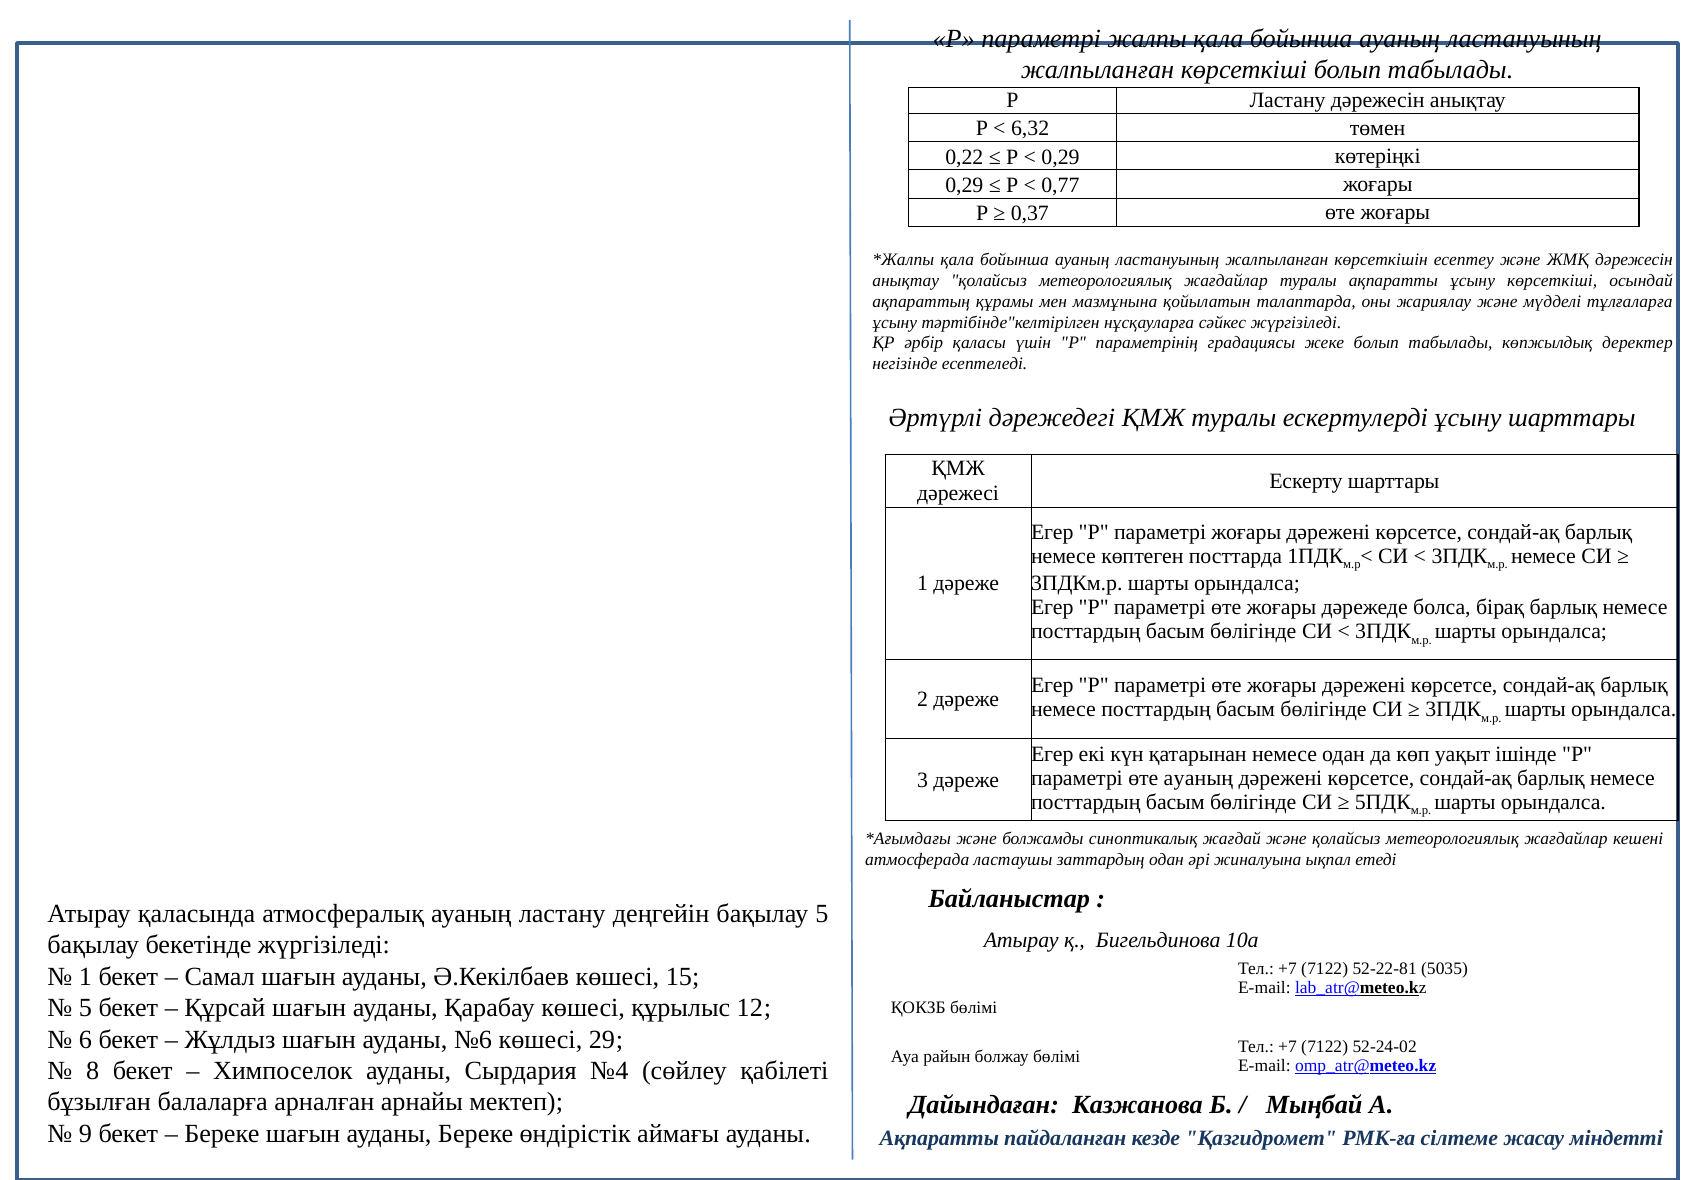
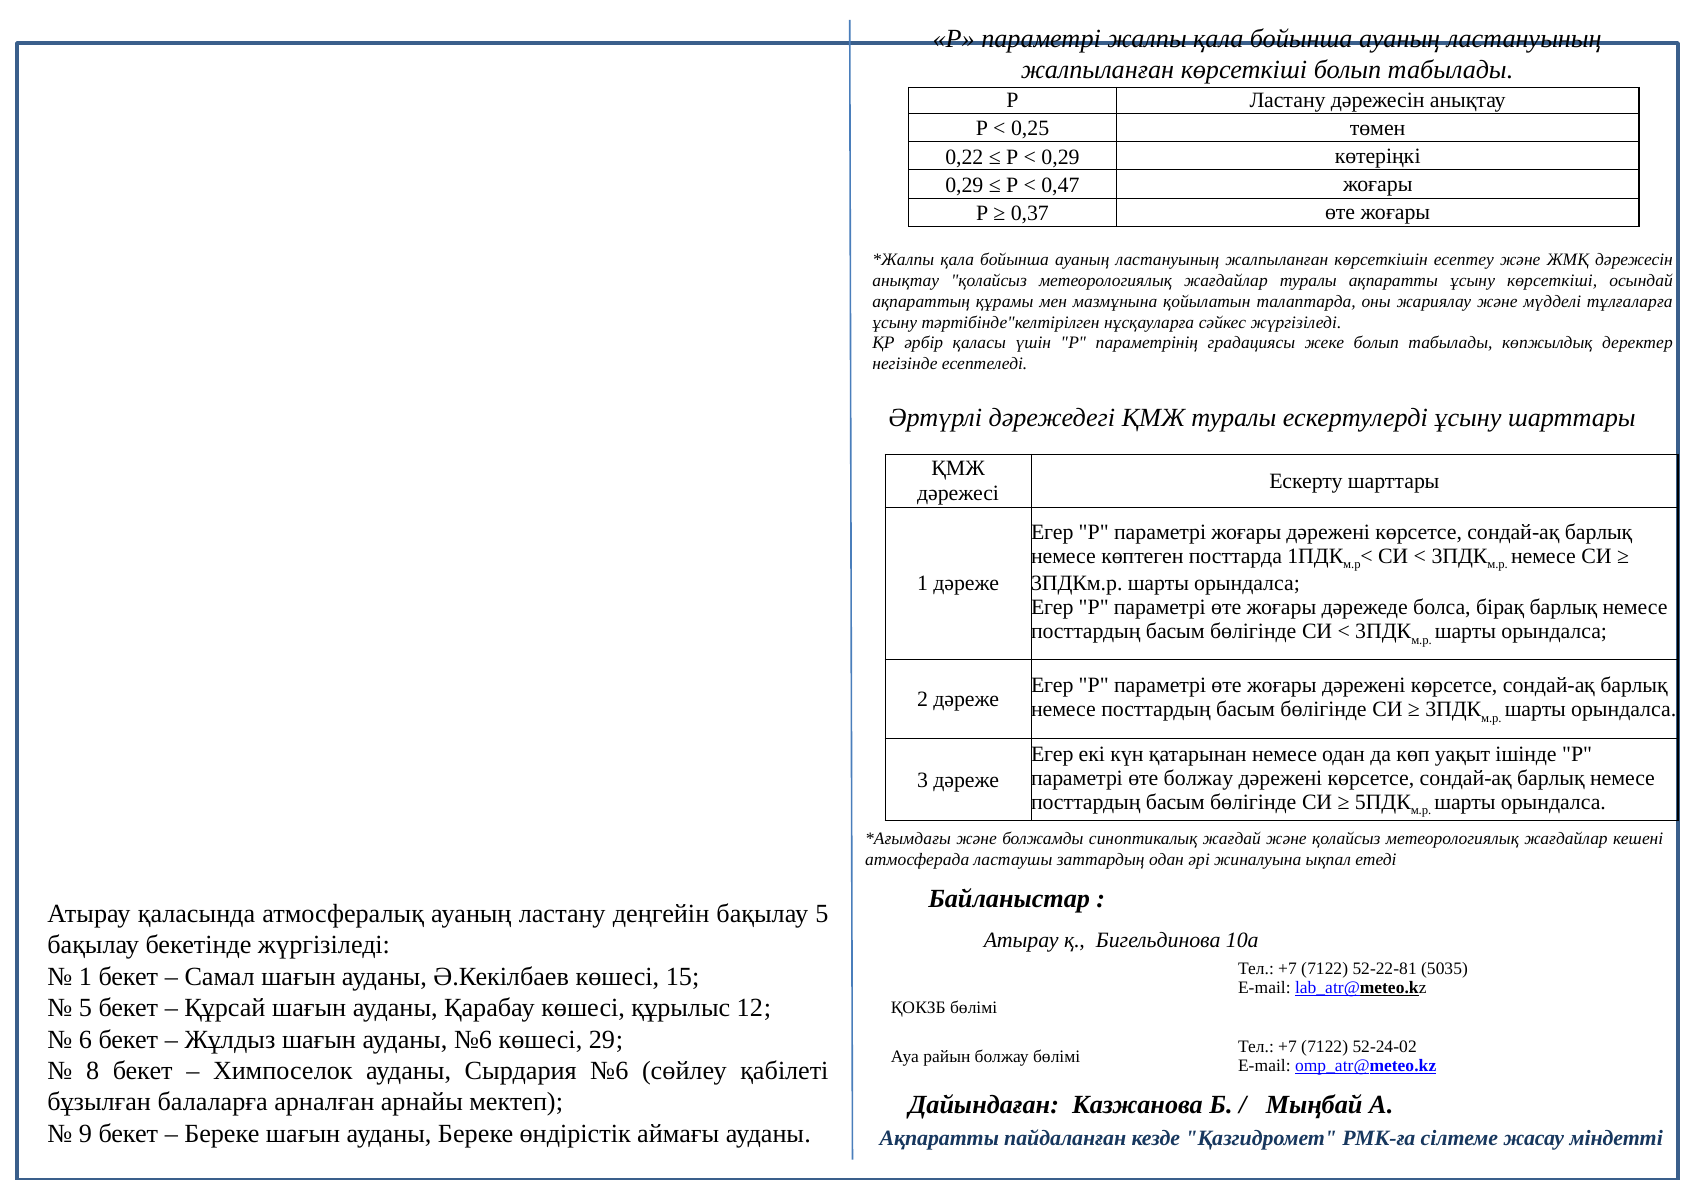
6,32: 6,32 -> 0,25 (1030, 129)
0,77: 0,77 -> 0,47 (1060, 185)
өте ауаның: ауаның -> болжау (1198, 778)
Сырдария №4: №4 -> №6 (609, 1071)
